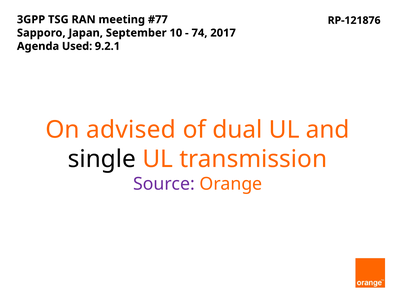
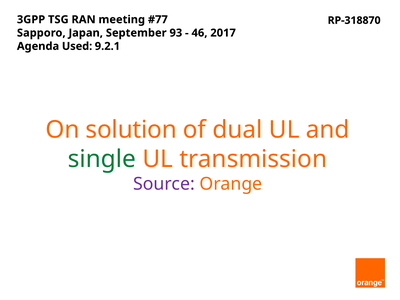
RP-121876: RP-121876 -> RP-318870 (354, 20)
10: 10 -> 93 (176, 33)
74: 74 -> 46 (200, 33)
advised: advised -> solution (131, 130)
single colour: black -> green (102, 159)
